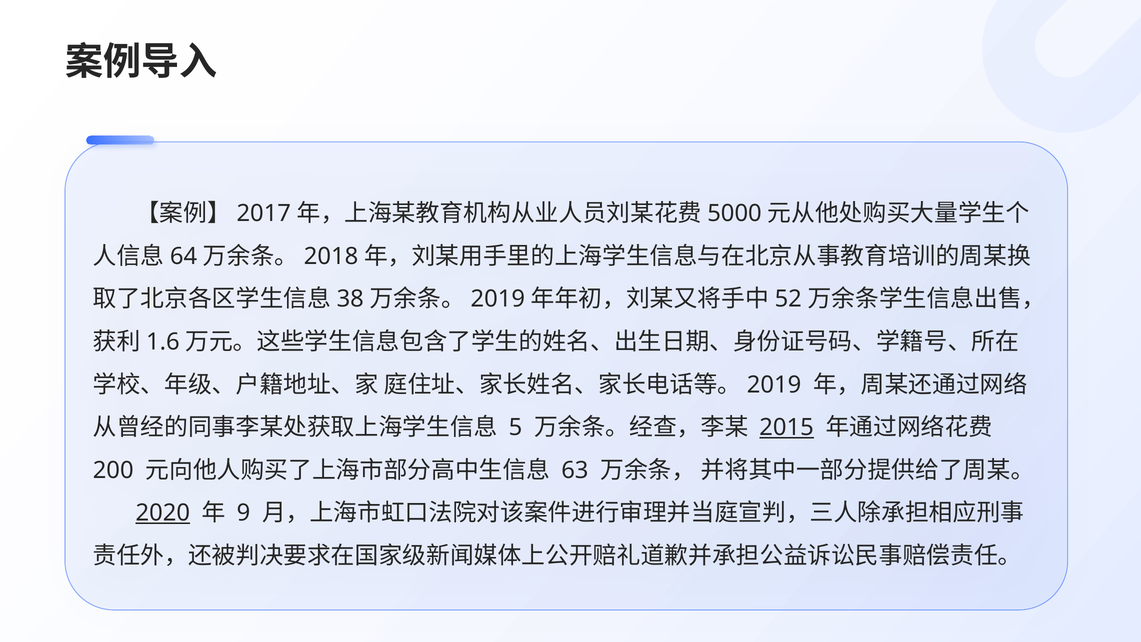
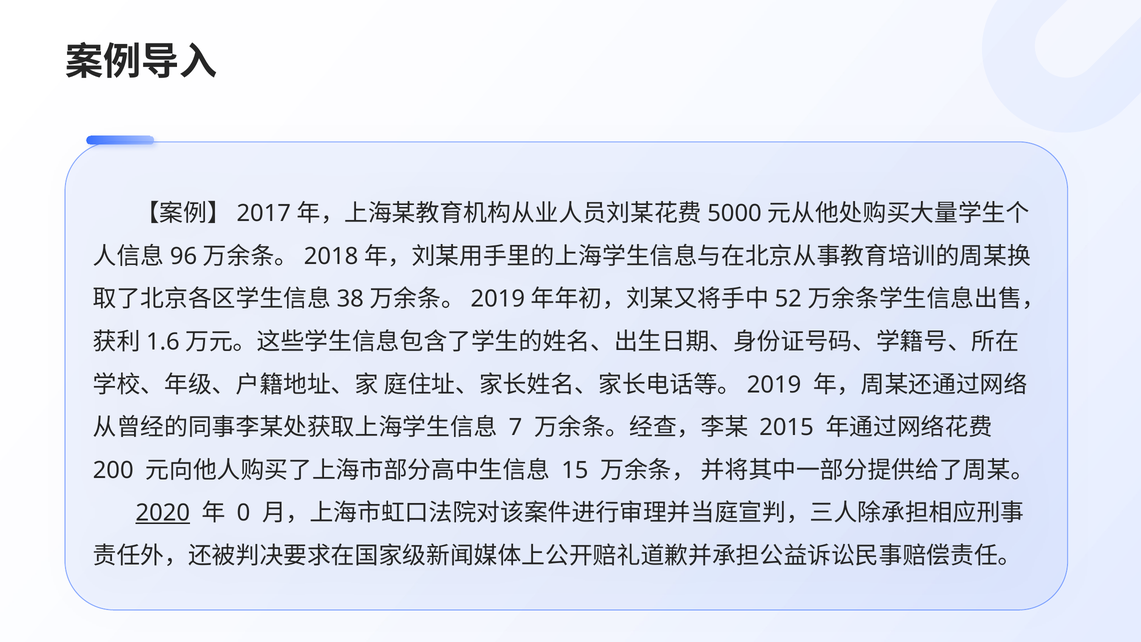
64: 64 -> 96 (184, 256)
5: 5 -> 7 (515, 427)
2015 underline: present -> none (787, 427)
63: 63 -> 15 (575, 470)
9: 9 -> 0 (243, 513)
